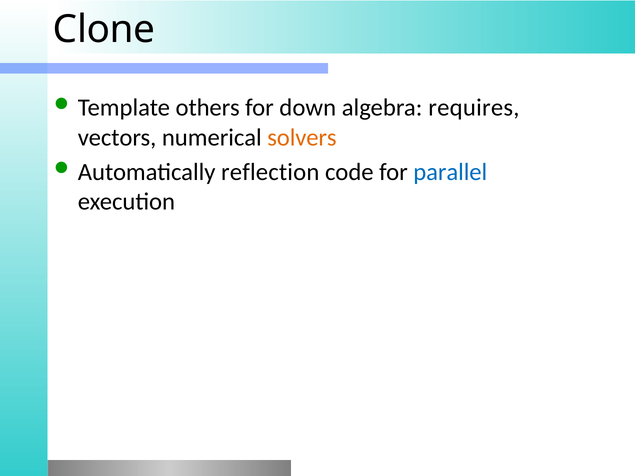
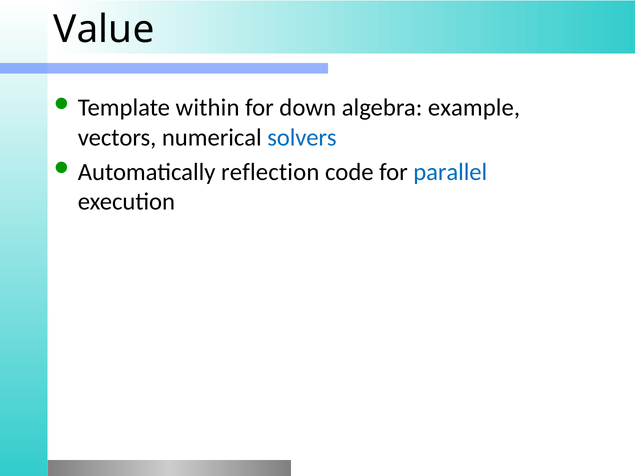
Clone: Clone -> Value (104, 29)
others: others -> within (208, 108)
requires: requires -> example (474, 108)
solvers colour: orange -> blue (302, 137)
